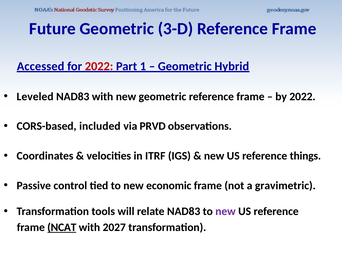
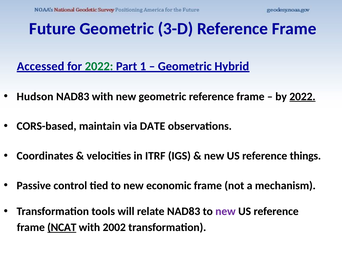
2022 colour: red -> green (99, 66)
Leveled: Leveled -> Hudson (35, 96)
2022 underline: none -> present (302, 96)
included: included -> maintain (100, 126)
PRVD: PRVD -> DATE (153, 126)
gravimetric: gravimetric -> mechanism (285, 185)
2027: 2027 -> 2002 (114, 227)
